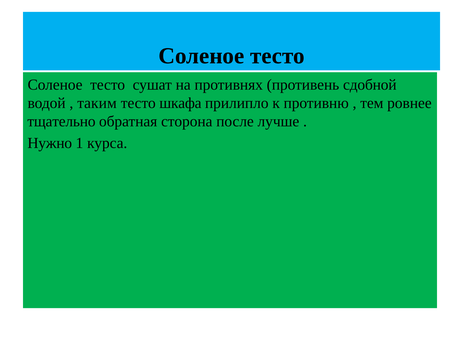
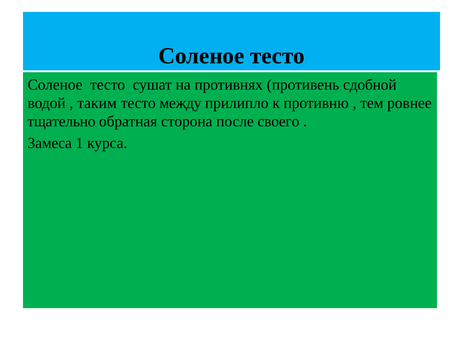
шкафа: шкафа -> между (180, 103)
лучше: лучше -> своего (278, 122)
Нужно: Нужно -> Замеса (50, 143)
